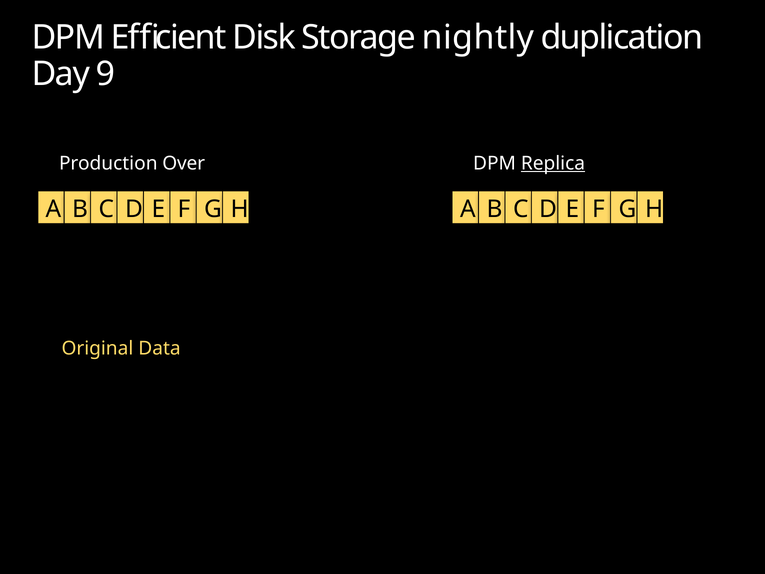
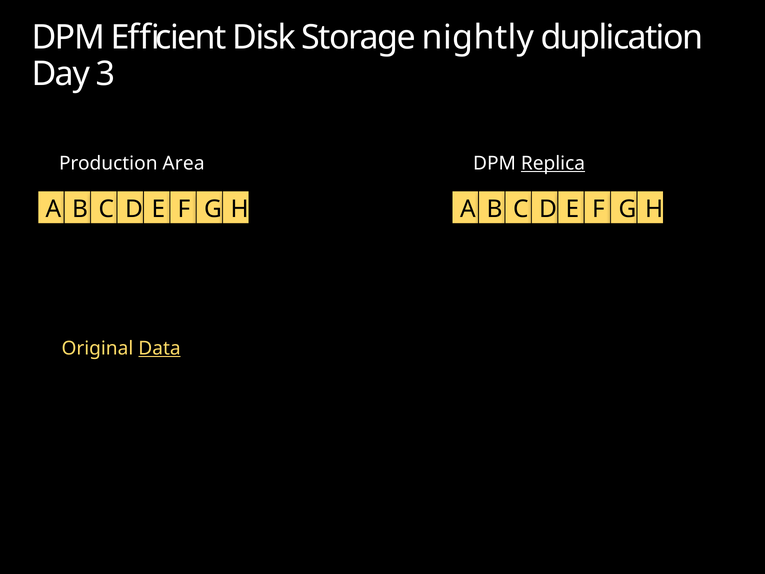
9: 9 -> 3 (105, 74)
Over: Over -> Area (184, 163)
Data underline: none -> present (160, 348)
